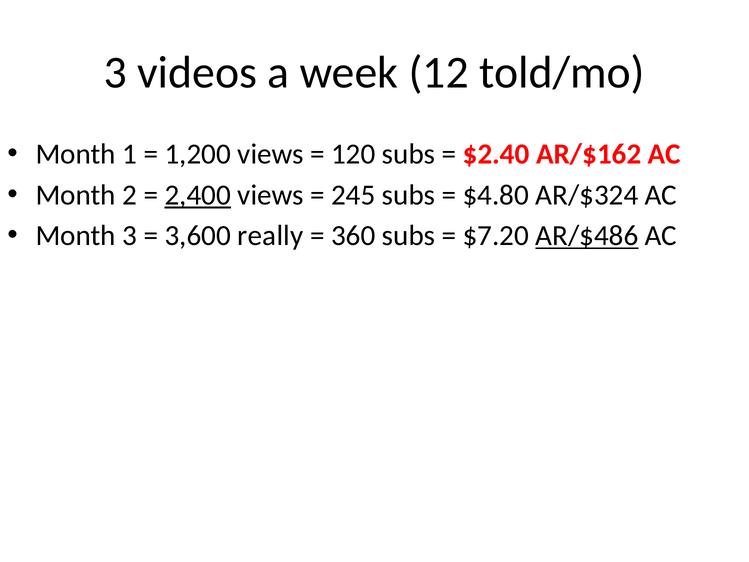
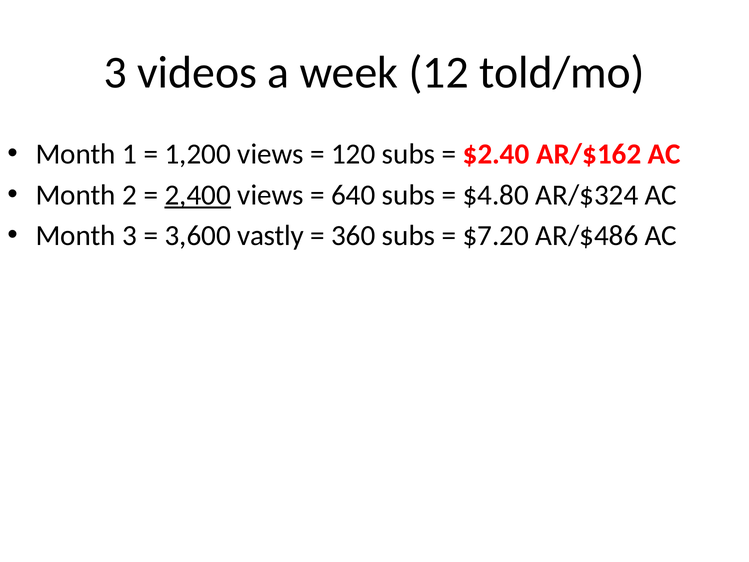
245: 245 -> 640 (353, 195)
really: really -> vastly (271, 236)
AR/$486 underline: present -> none (587, 236)
